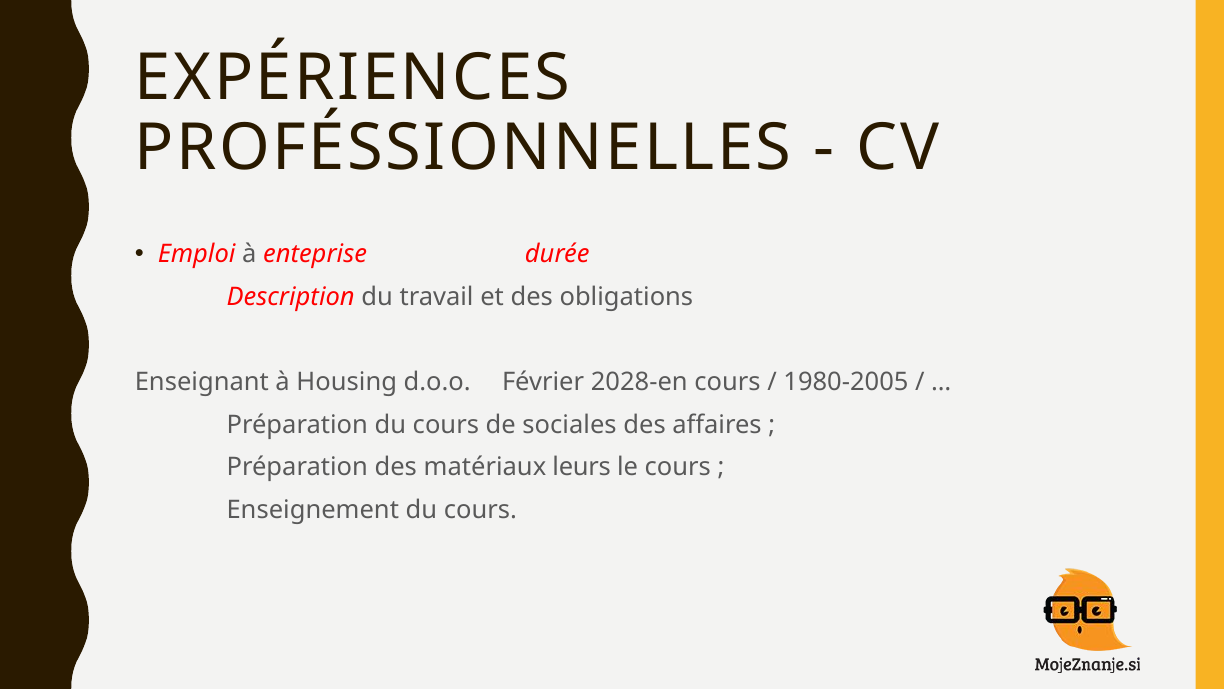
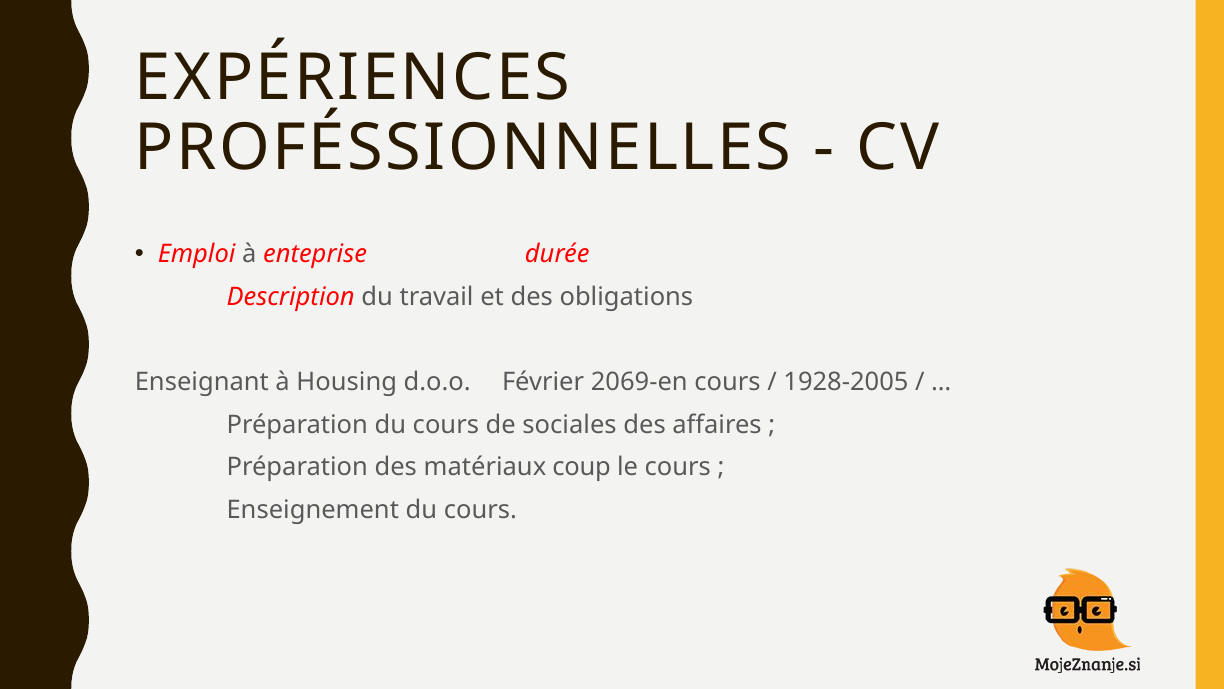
2028-en: 2028-en -> 2069-en (639, 382)
1980-2005: 1980-2005 -> 1928-2005 (846, 382)
leurs: leurs -> coup (582, 467)
